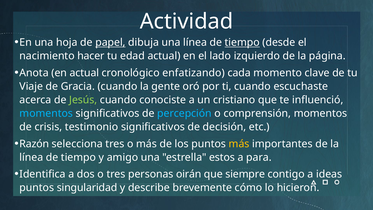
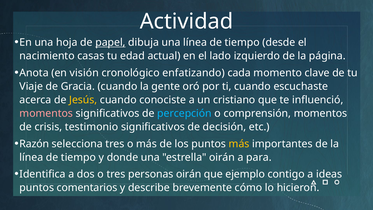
tiempo underline: present -> none (242, 42)
hacer: hacer -> casas (91, 56)
en actual: actual -> visión (84, 73)
Jesús colour: light green -> yellow (83, 100)
momentos colour: light blue -> pink (46, 113)
amigo: amigo -> donde (122, 157)
estrella estos: estos -> oirán (222, 157)
siempre: siempre -> ejemplo (245, 174)
singularidad: singularidad -> comentarios (87, 188)
